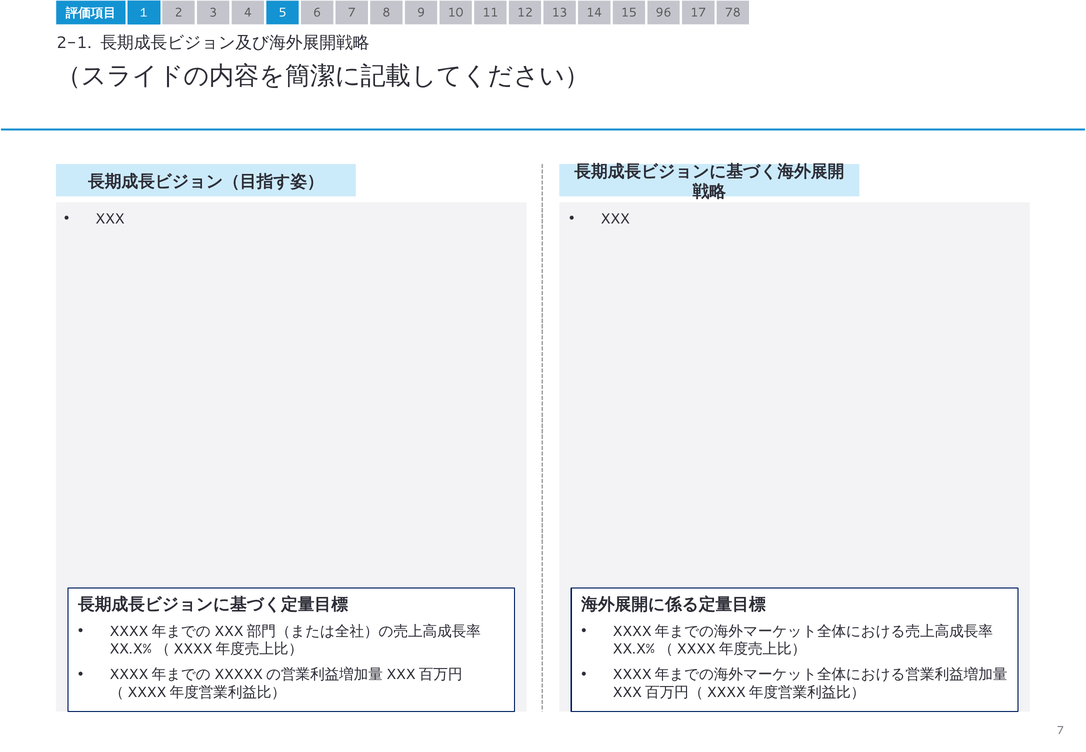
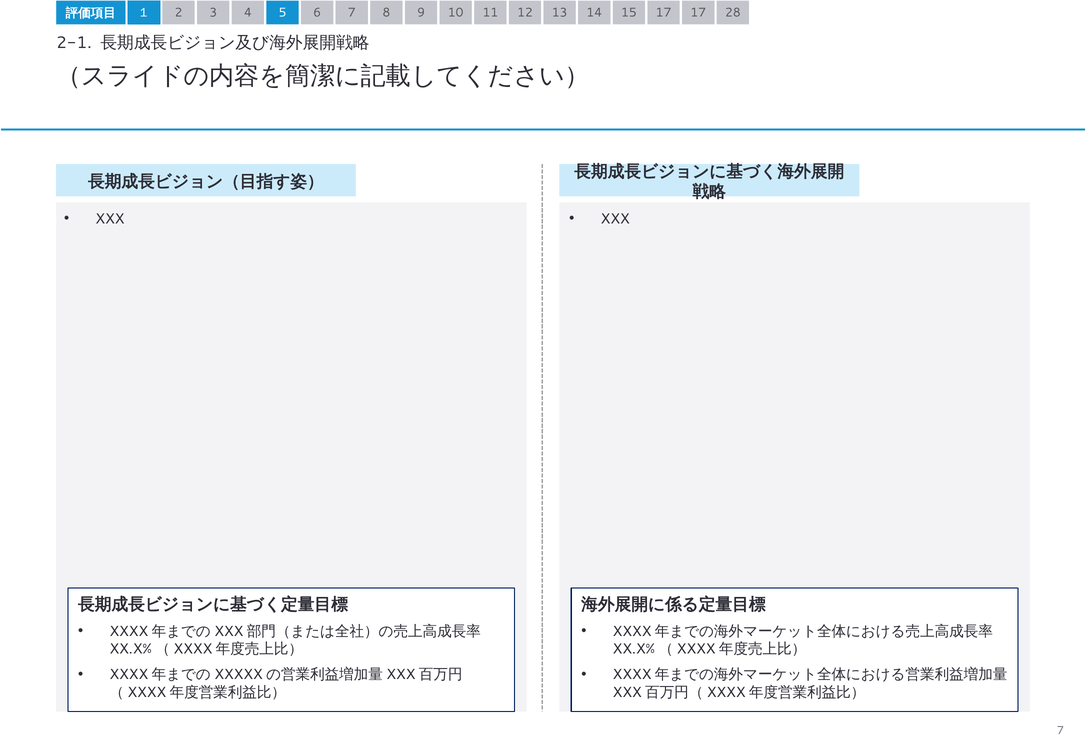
15 96: 96 -> 17 (664, 13)
78: 78 -> 28 (733, 13)
